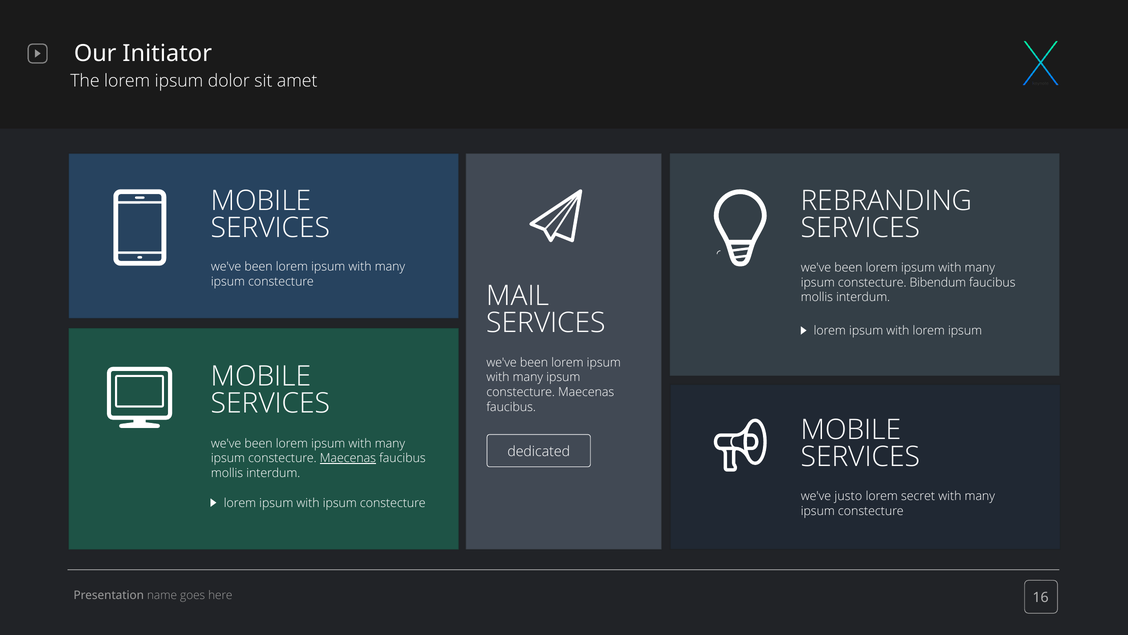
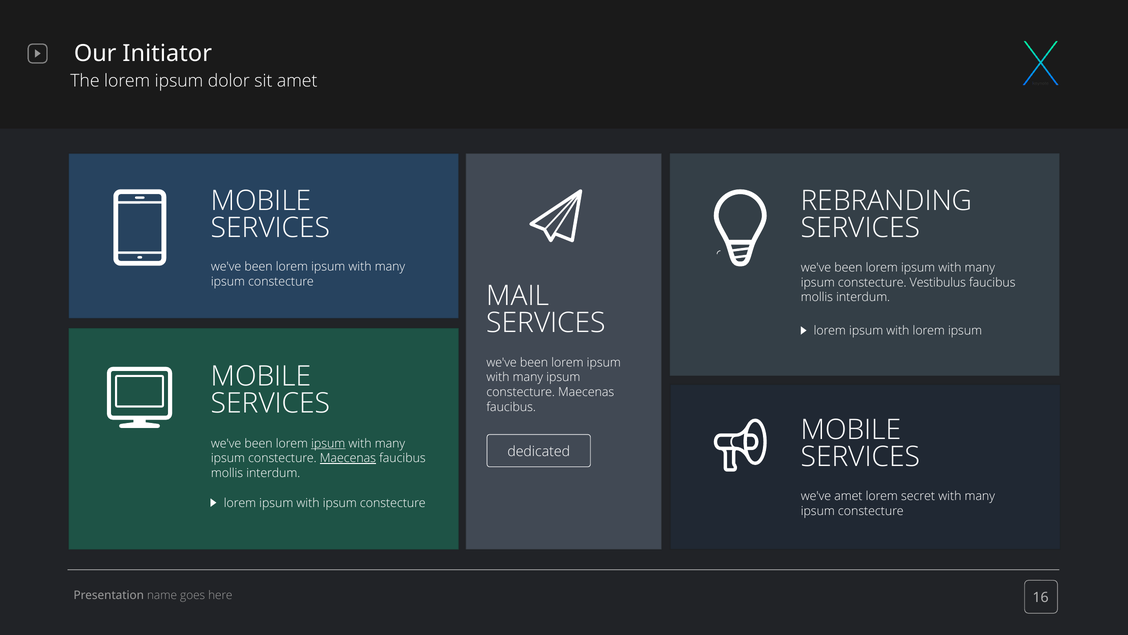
Bibendum: Bibendum -> Vestibulus (938, 282)
ipsum underline: none -> present (328, 443)
we've justo: justo -> amet (848, 496)
